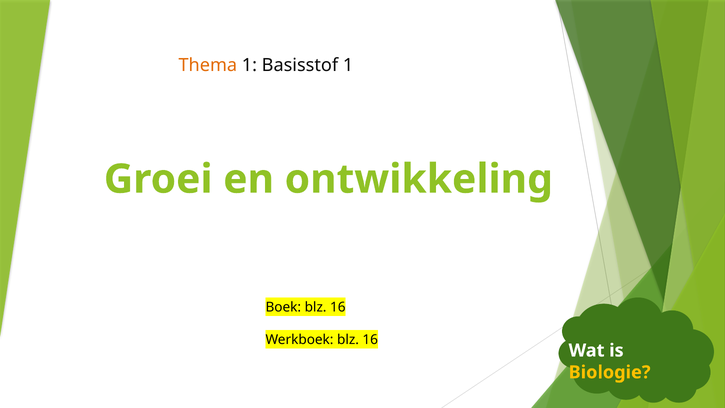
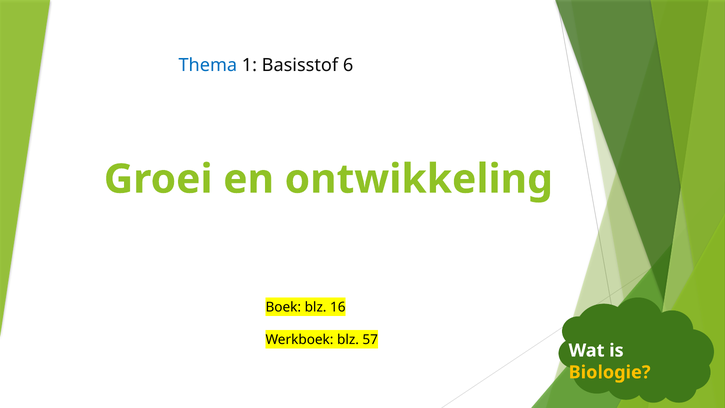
Thema colour: orange -> blue (208, 65)
Basisstof 1: 1 -> 6 (348, 65)
Werkboek blz 16: 16 -> 57 (370, 340)
